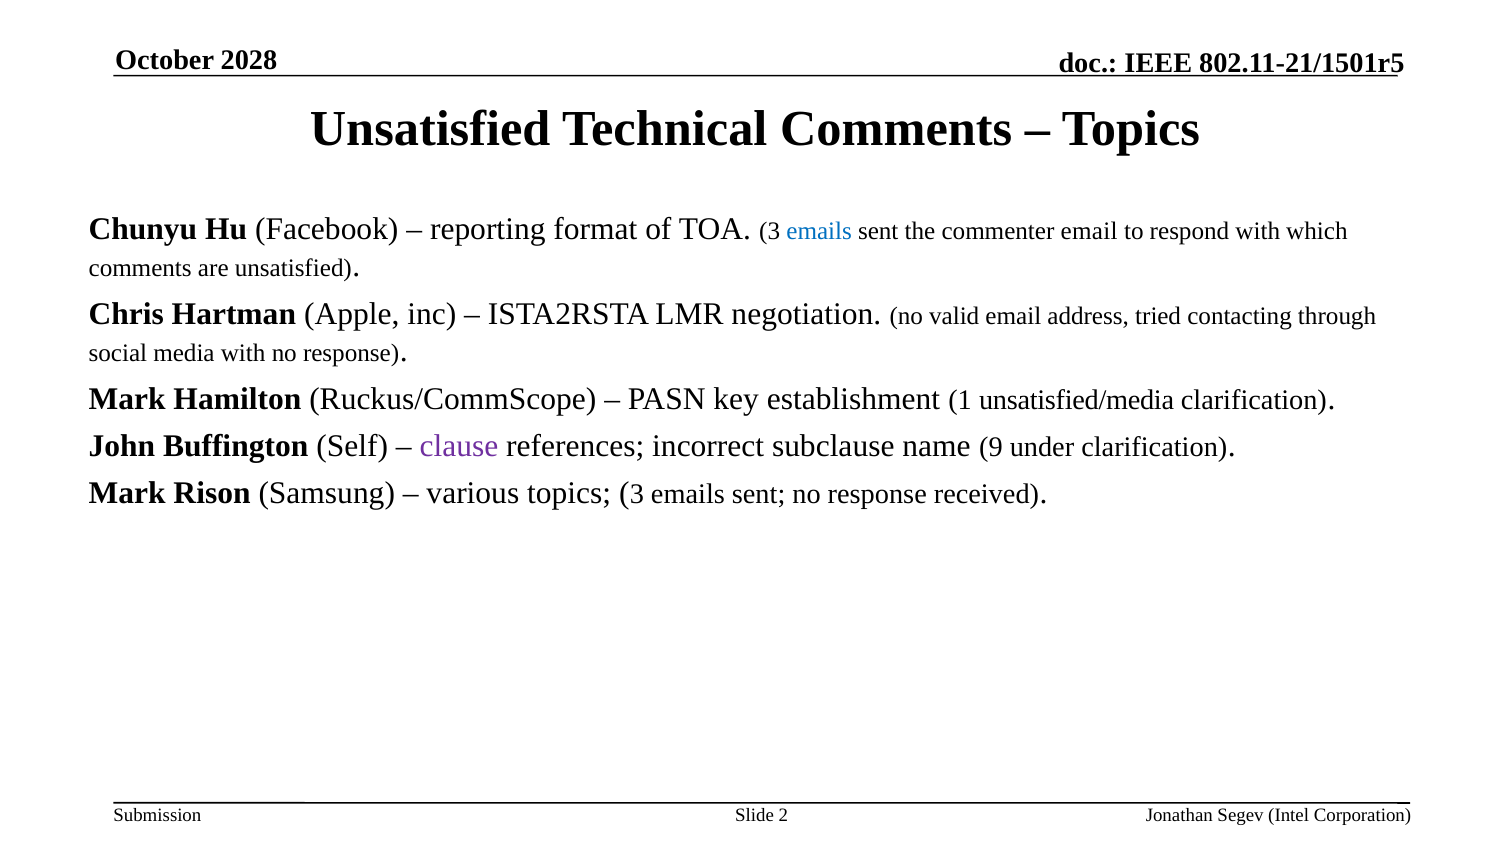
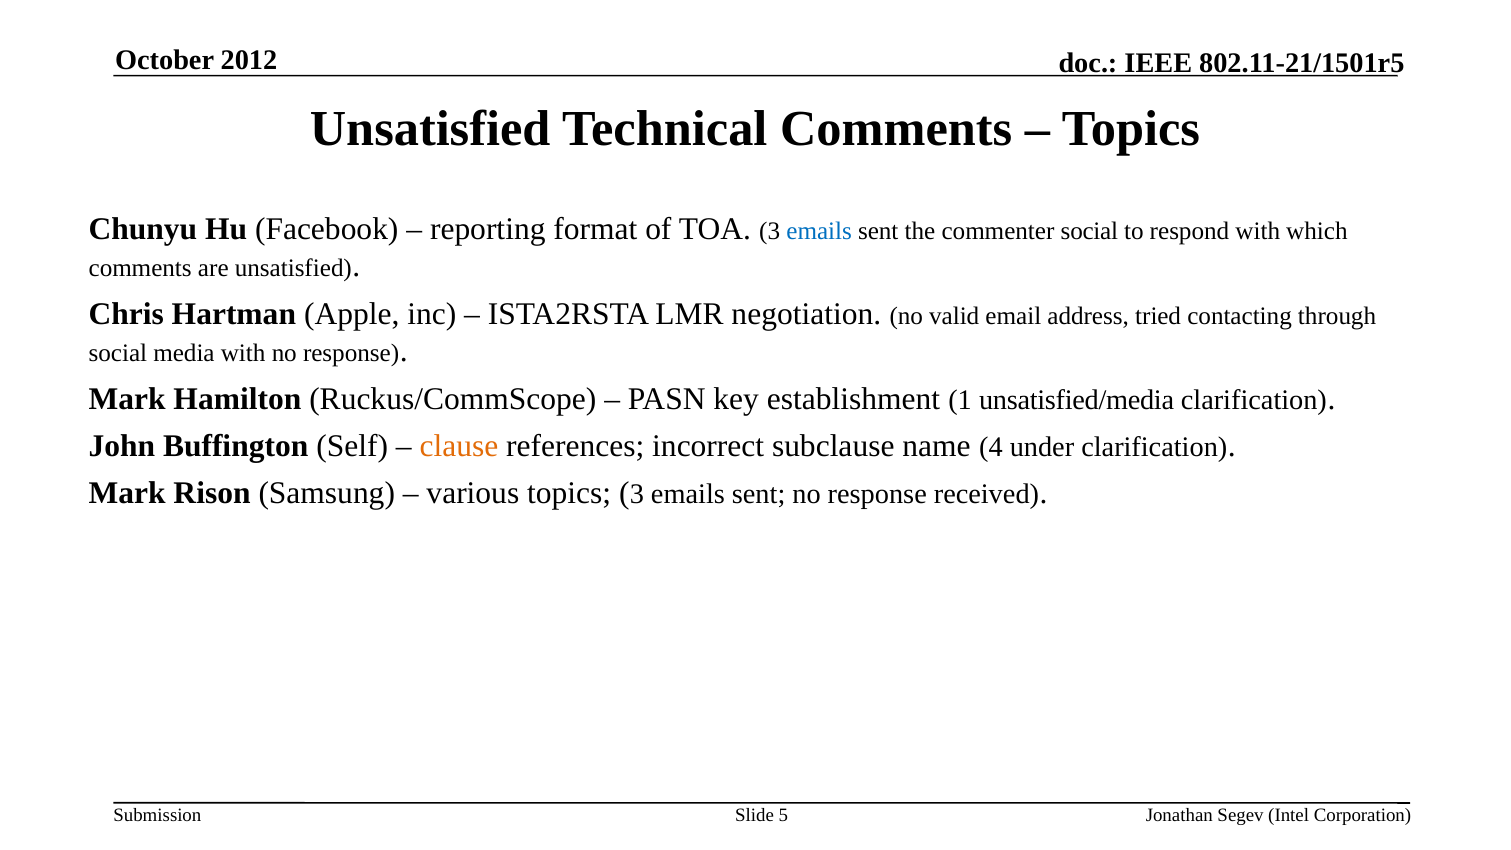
2028: 2028 -> 2012 (249, 60)
commenter email: email -> social (1089, 231)
clause colour: purple -> orange (459, 446)
9: 9 -> 4 (991, 447)
2: 2 -> 5 (783, 815)
